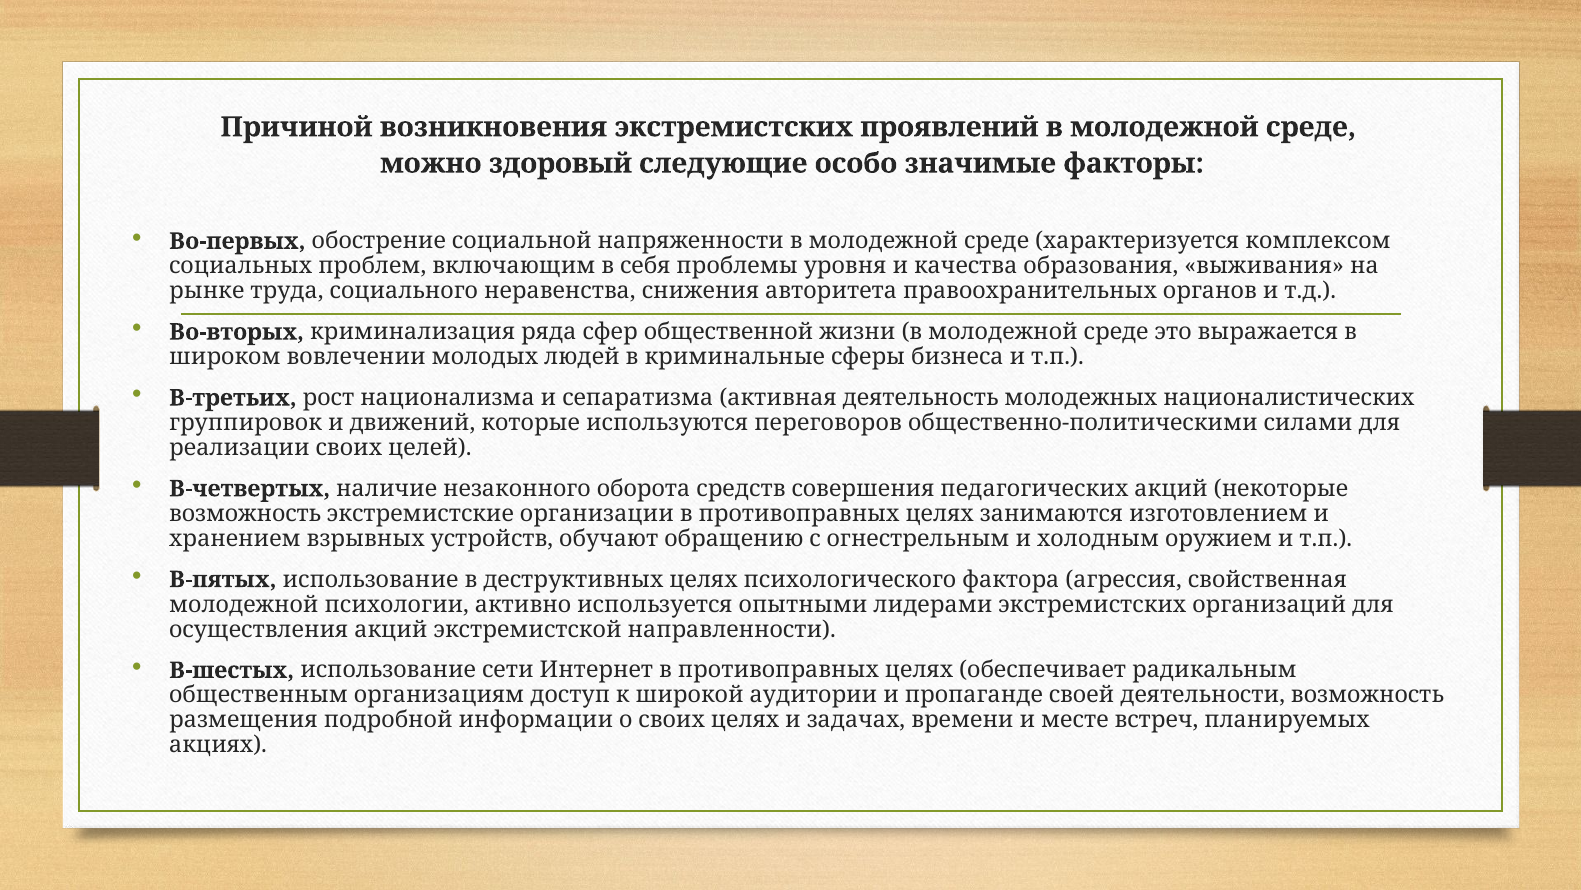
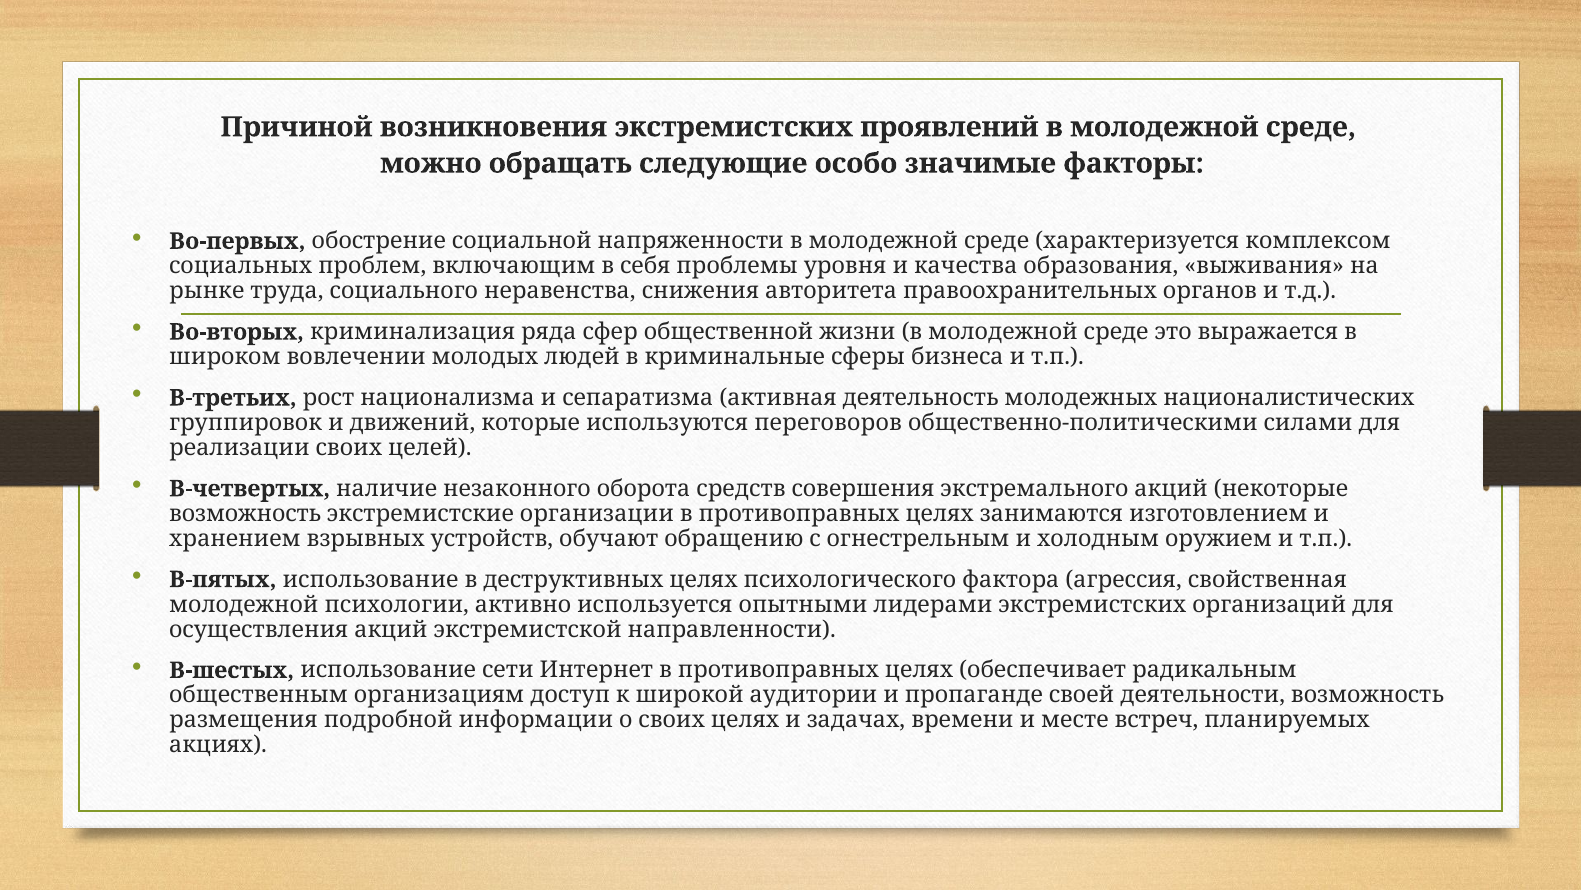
здоровый: здоровый -> обращать (560, 163)
педагогических: педагогических -> экстремального (1034, 488)
